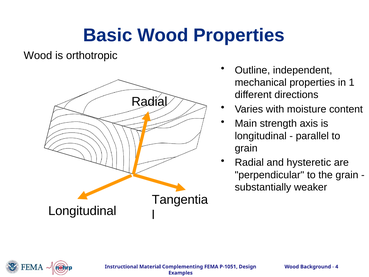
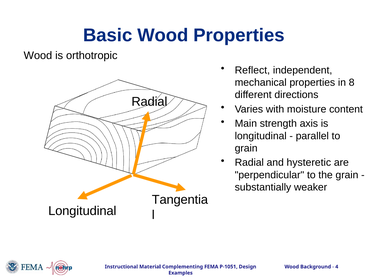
Outline: Outline -> Reflect (252, 70)
1: 1 -> 8 (352, 82)
